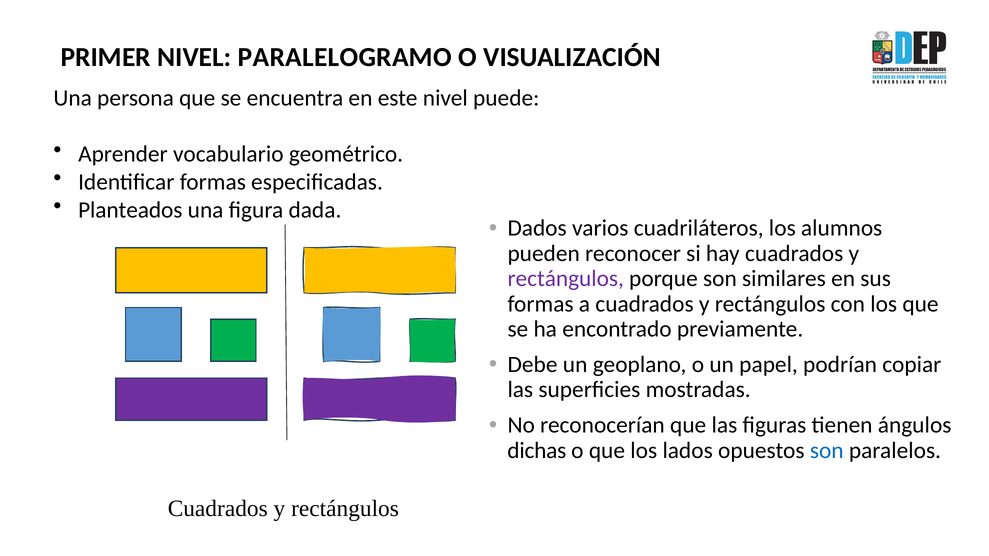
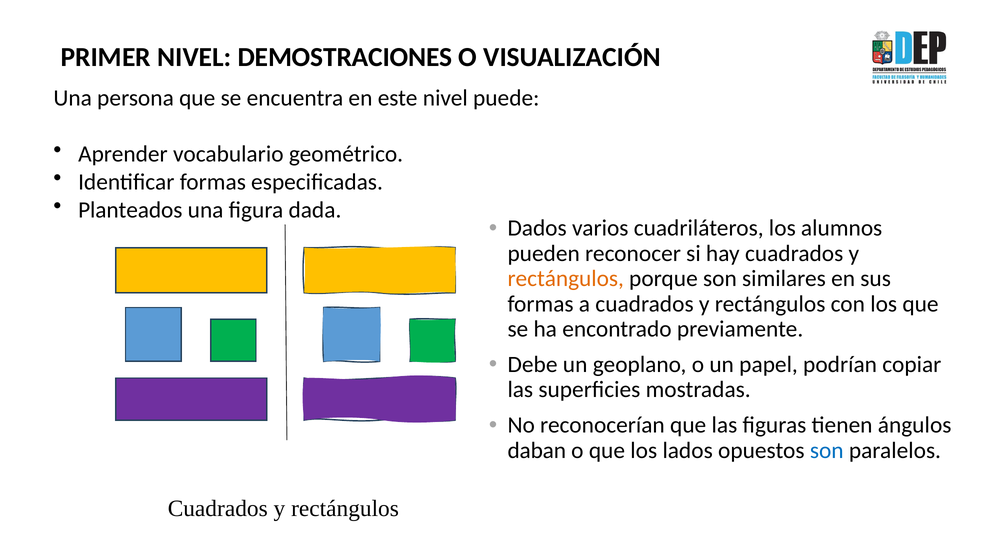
PARALELOGRAMO: PARALELOGRAMO -> DEMOSTRACIONES (345, 57)
rectángulos colour: purple -> orange (566, 279)
dichas: dichas -> daban (537, 451)
